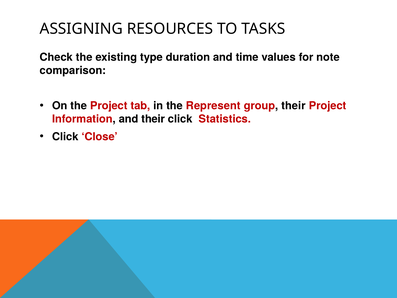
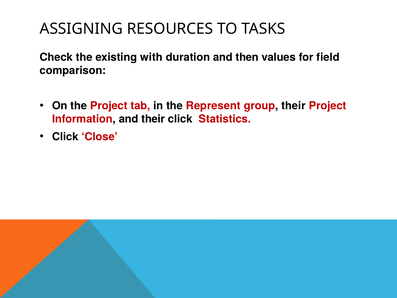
type: type -> with (151, 57)
time: time -> then (247, 57)
note: note -> field (328, 57)
